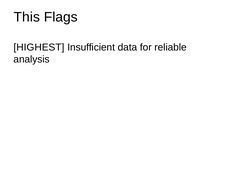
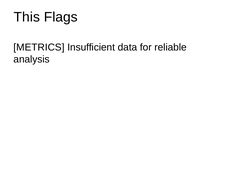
HIGHEST: HIGHEST -> METRICS (39, 47)
